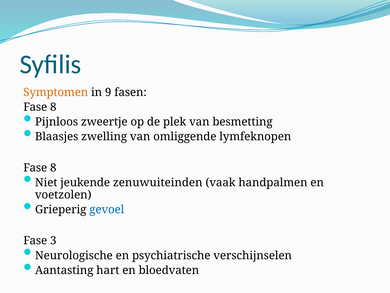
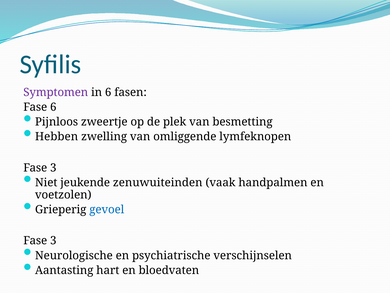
Symptomen colour: orange -> purple (56, 92)
in 9: 9 -> 6 (108, 92)
8: 8 -> 6 (53, 107)
Blaasjes: Blaasjes -> Hebben (57, 136)
8: 8 -> 3 (53, 167)
